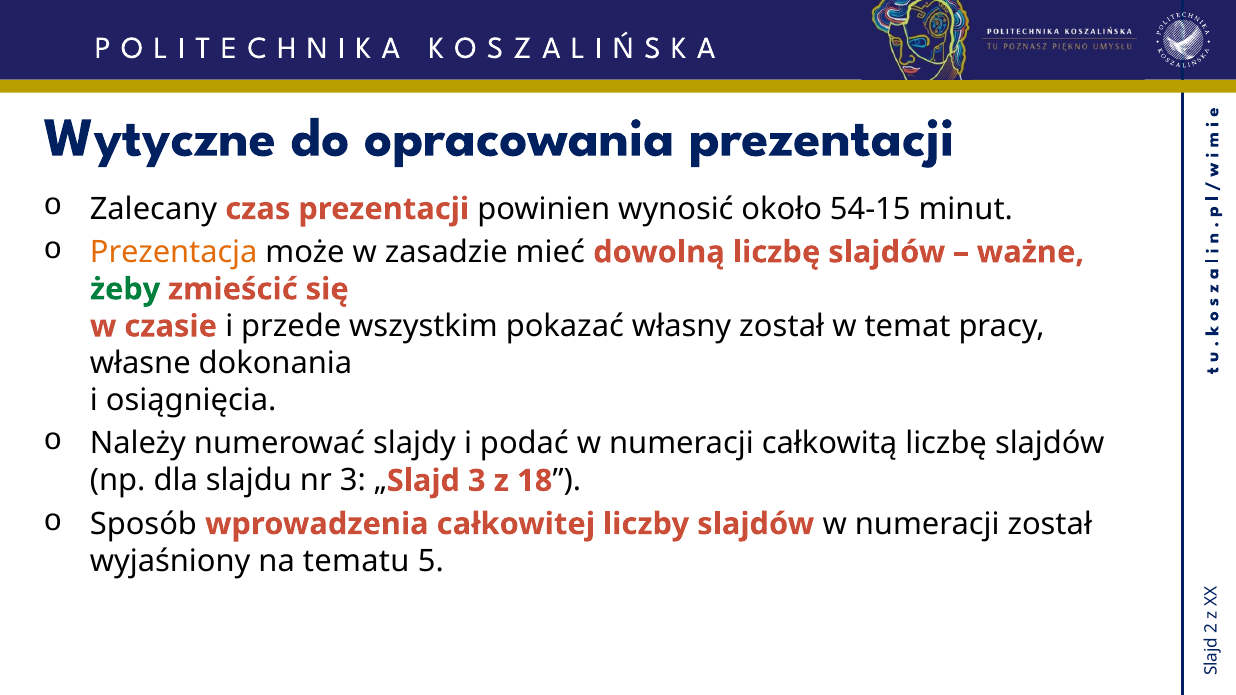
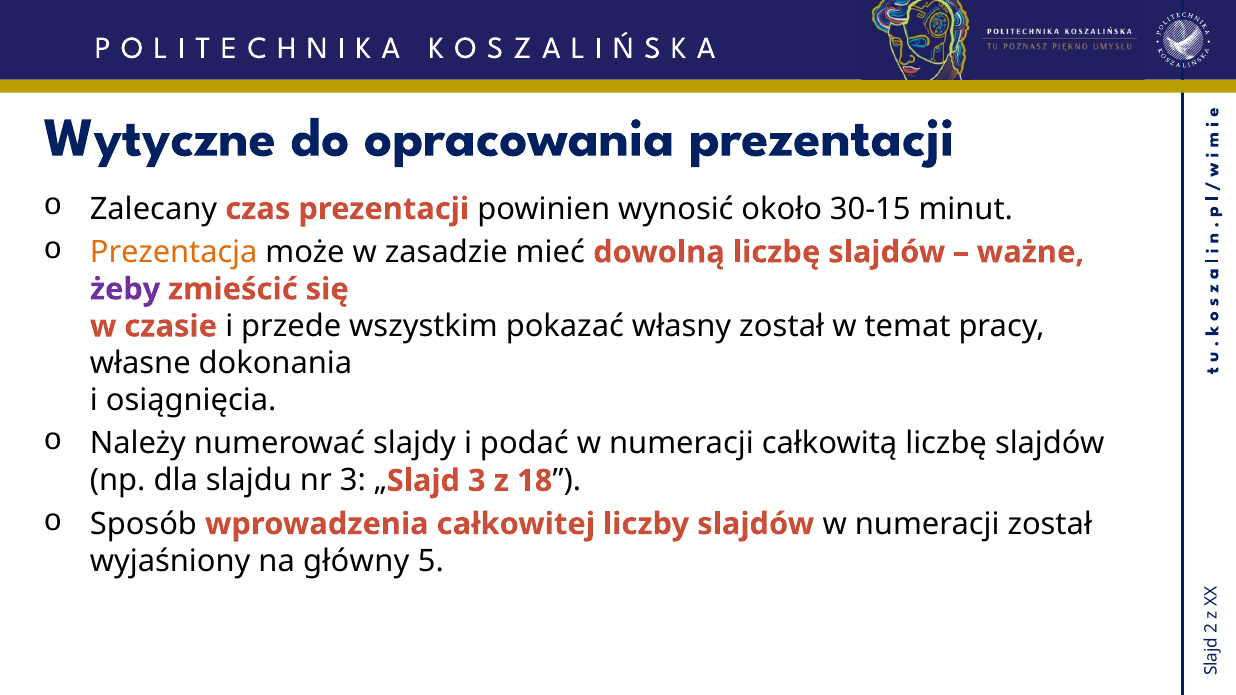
54-15: 54-15 -> 30-15 (870, 209)
żeby colour: green -> purple (125, 289)
tematu: tematu -> główny (356, 561)
